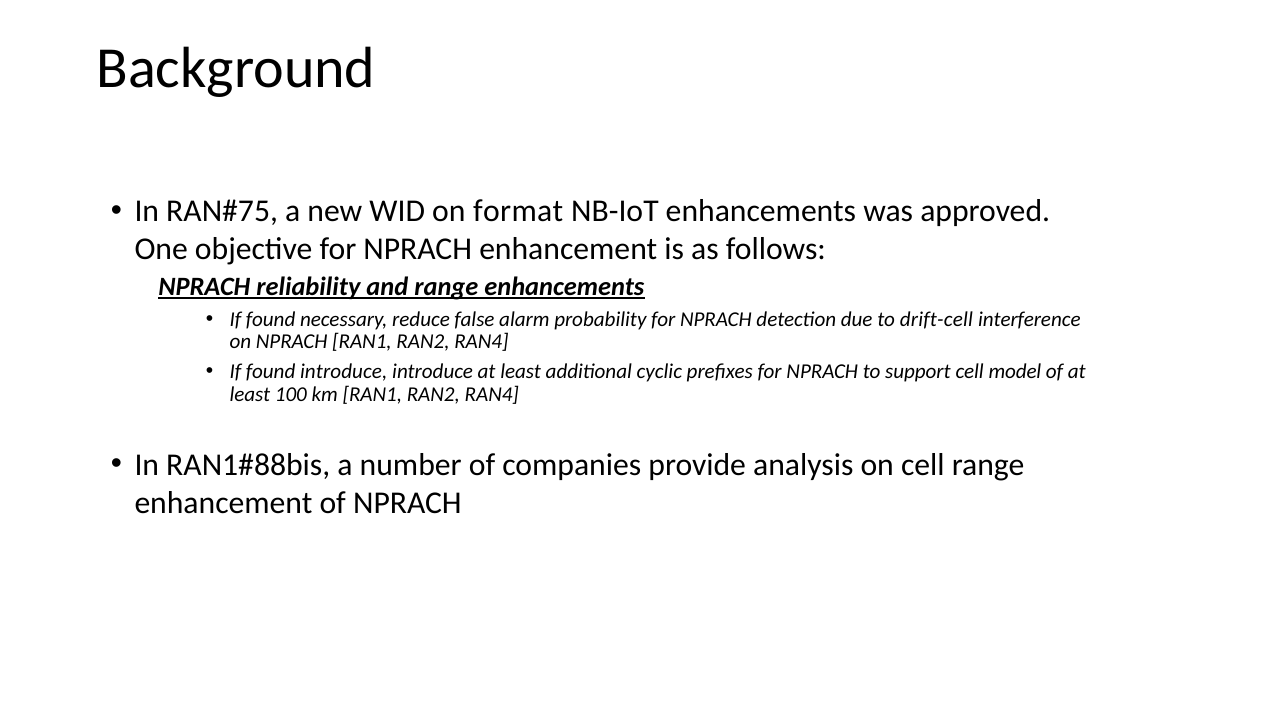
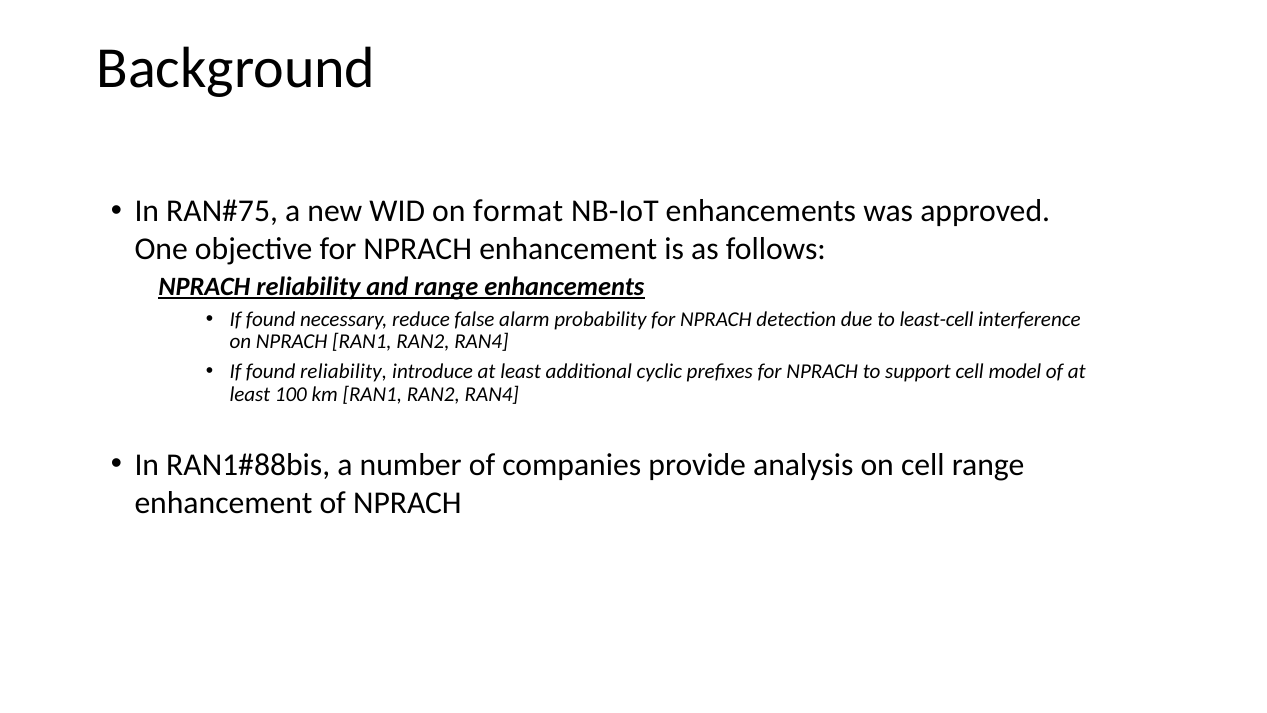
drift-cell: drift-cell -> least-cell (937, 319)
found introduce: introduce -> reliability (344, 371)
